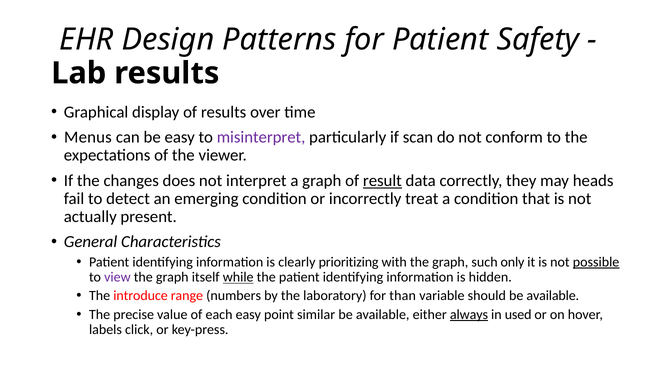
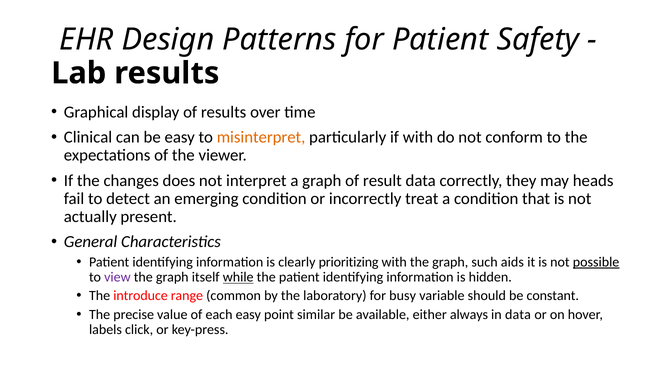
Menus: Menus -> Clinical (88, 137)
misinterpret colour: purple -> orange (261, 137)
if scan: scan -> with (418, 137)
result underline: present -> none (382, 181)
only: only -> aids (512, 262)
numbers: numbers -> common (234, 296)
than: than -> busy (403, 296)
should be available: available -> constant (553, 296)
always underline: present -> none (469, 314)
in used: used -> data (518, 314)
